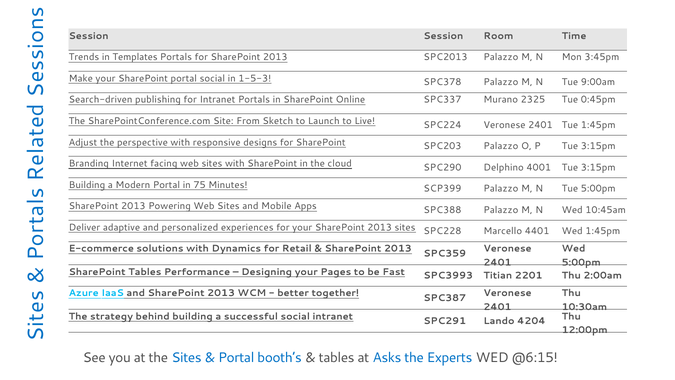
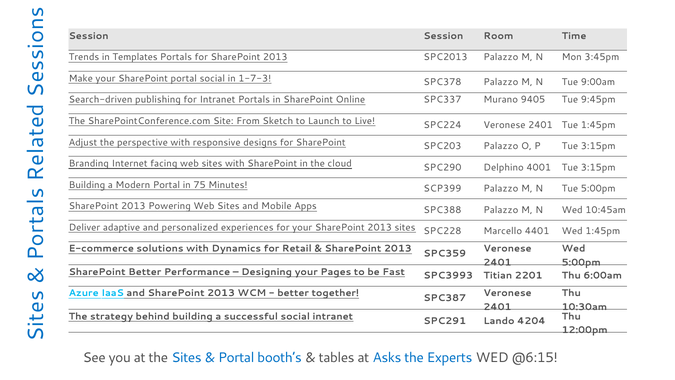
1-5-3: 1-5-3 -> 1-7-3 (255, 78)
2325: 2325 -> 9405 (533, 100)
0:45pm: 0:45pm -> 9:45pm (598, 100)
SharePoint Tables: Tables -> Better (145, 272)
2:00am: 2:00am -> 6:00am (603, 275)
